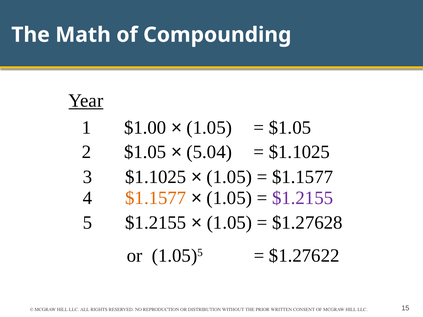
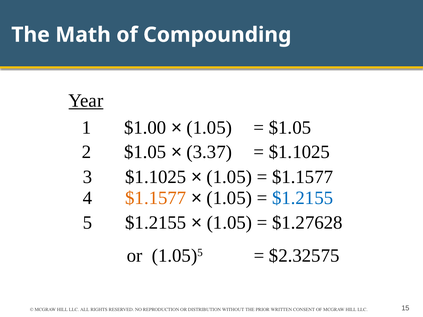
5.04: 5.04 -> 3.37 (209, 152)
$1.2155 colour: purple -> blue (303, 198)
$1.27622: $1.27622 -> $2.32575 (304, 256)
